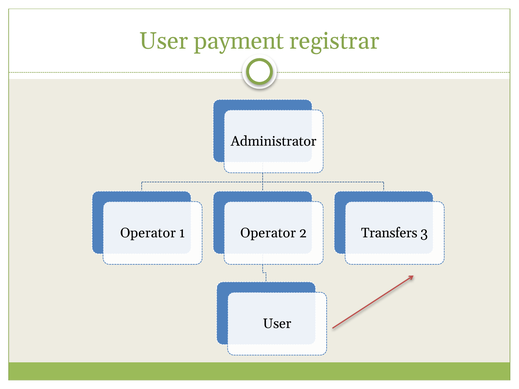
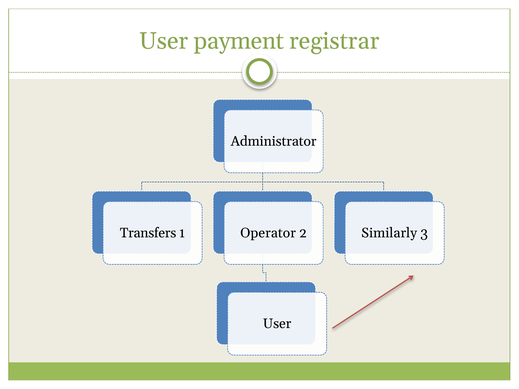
Operator: Operator -> Transfers (148, 233)
Transfers: Transfers -> Similarly (389, 233)
